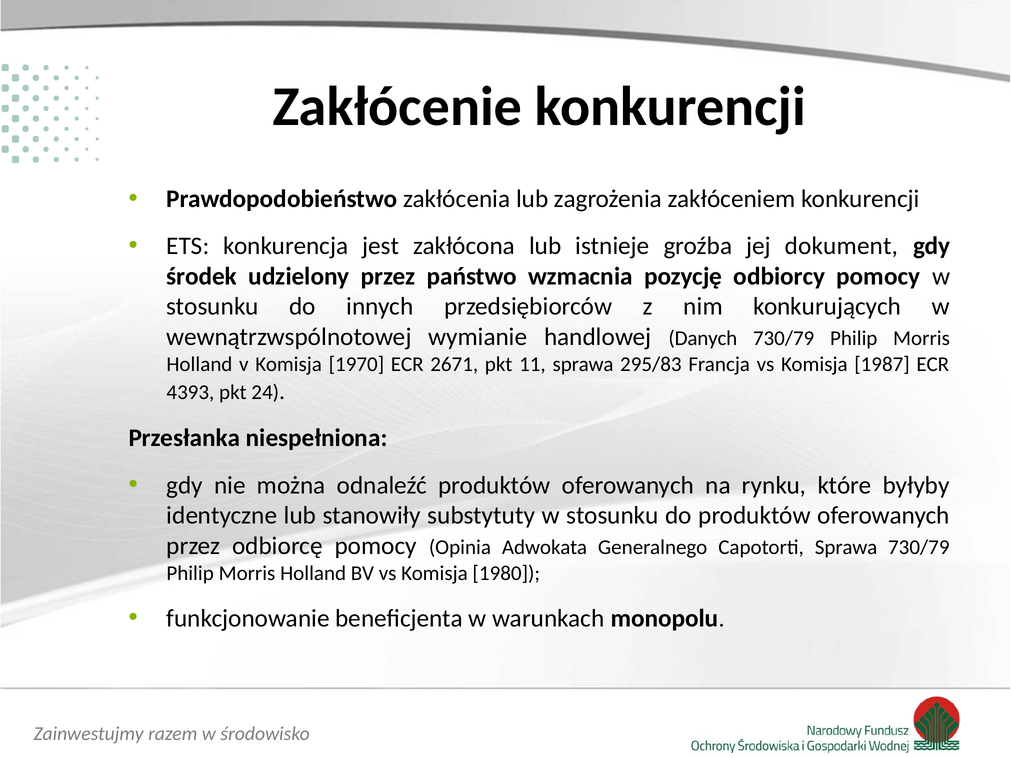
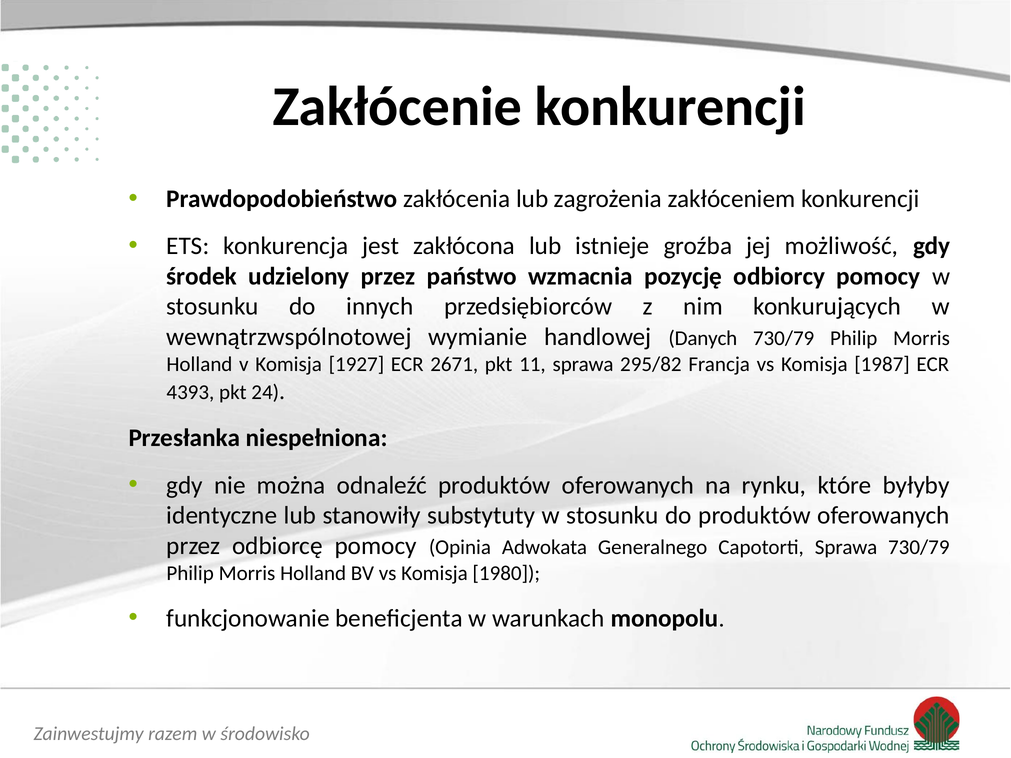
dokument: dokument -> możliwość (842, 246)
1970: 1970 -> 1927 (356, 365)
295/83: 295/83 -> 295/82 (651, 365)
